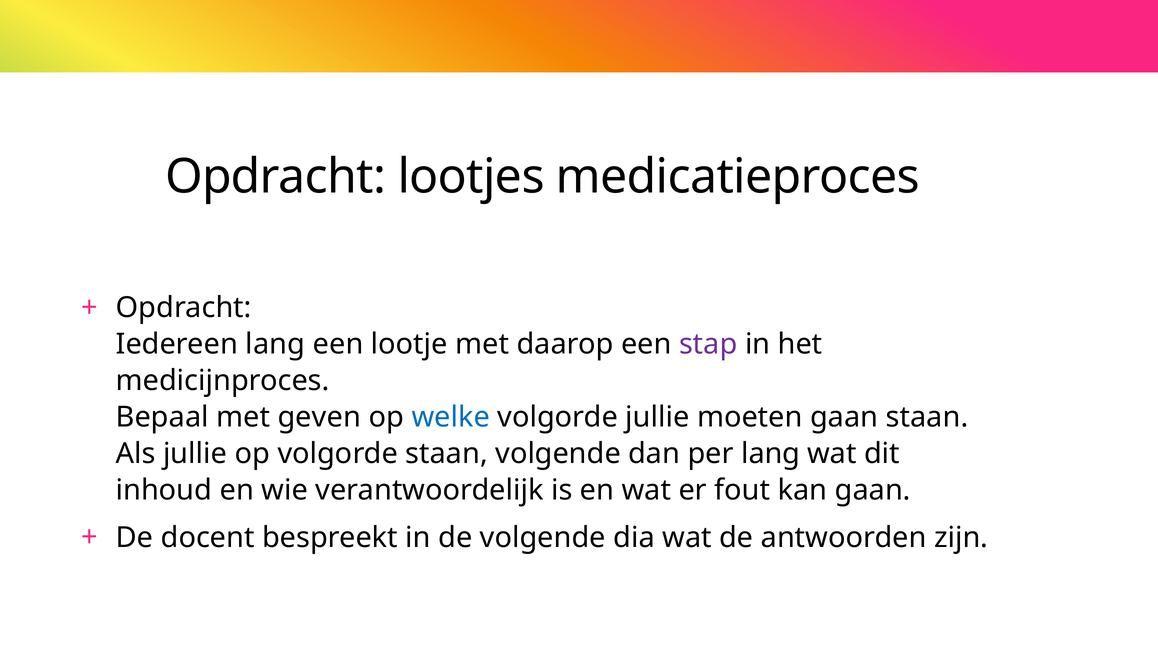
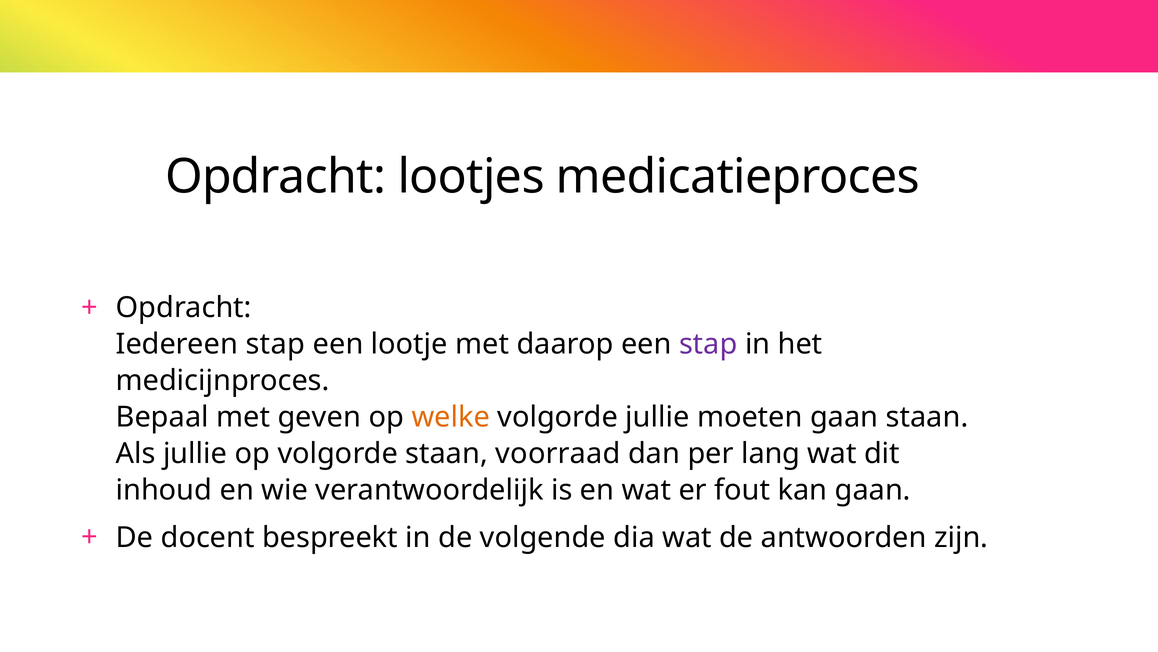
Iedereen lang: lang -> stap (275, 344)
welke colour: blue -> orange (451, 417)
staan volgende: volgende -> voorraad (558, 453)
